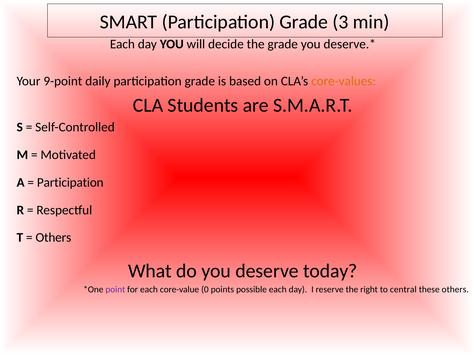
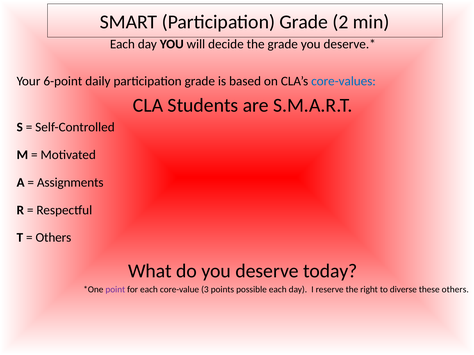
3: 3 -> 2 (340, 22)
9-point: 9-point -> 6-point (63, 81)
core-values colour: orange -> blue (344, 81)
Participation: Participation -> Assignments (70, 183)
0: 0 -> 3 (205, 290)
central: central -> diverse (403, 290)
